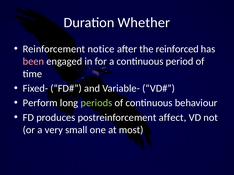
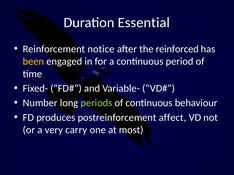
Whether: Whether -> Essential (144, 23)
been colour: pink -> yellow (33, 62)
Perform: Perform -> Number (40, 103)
small: small -> carry (76, 130)
